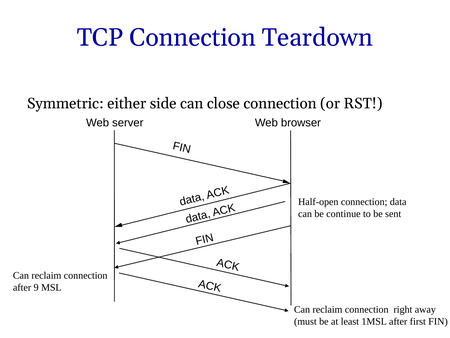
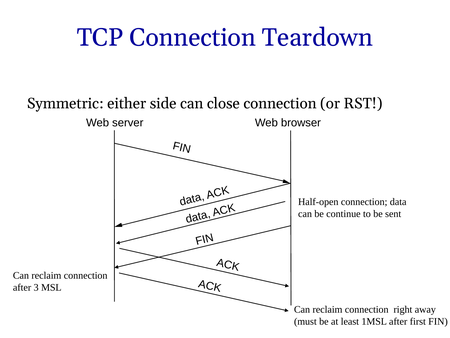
9: 9 -> 3 (36, 287)
